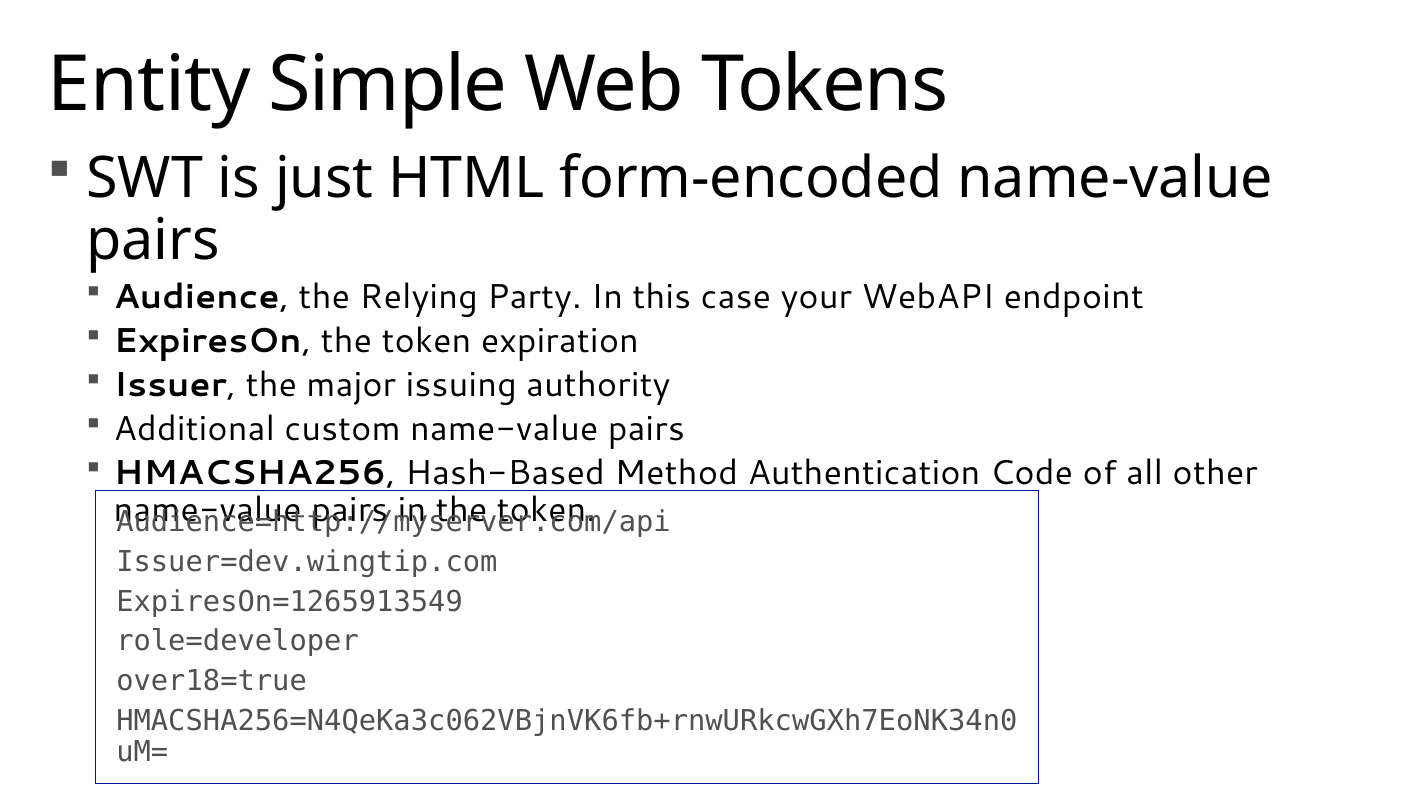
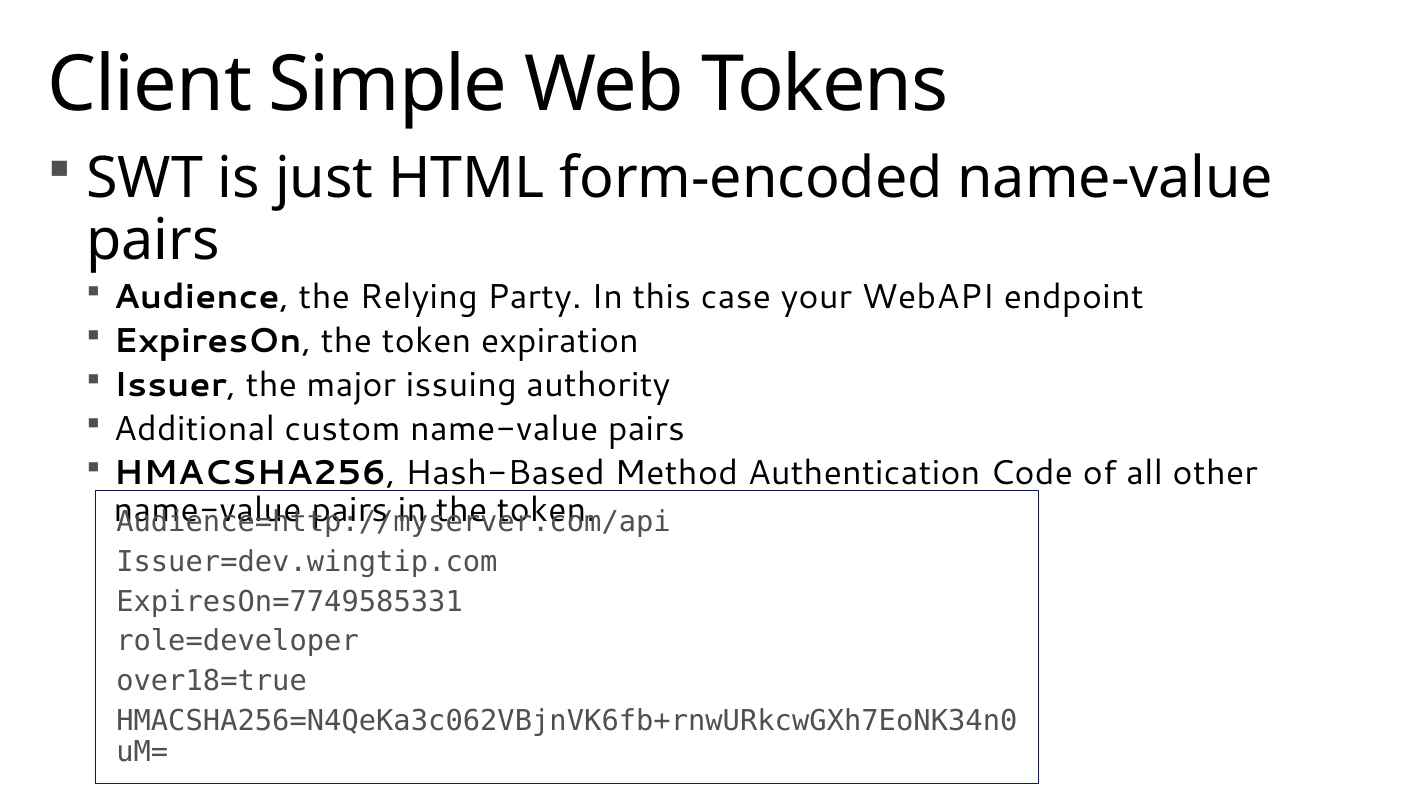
Entity: Entity -> Client (150, 85)
ExpiresOn=1265913549: ExpiresOn=1265913549 -> ExpiresOn=7749585331 (290, 602)
